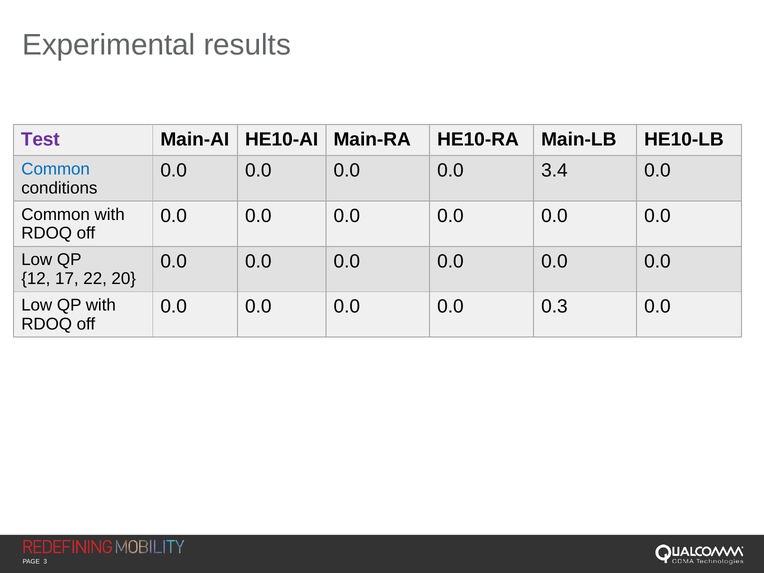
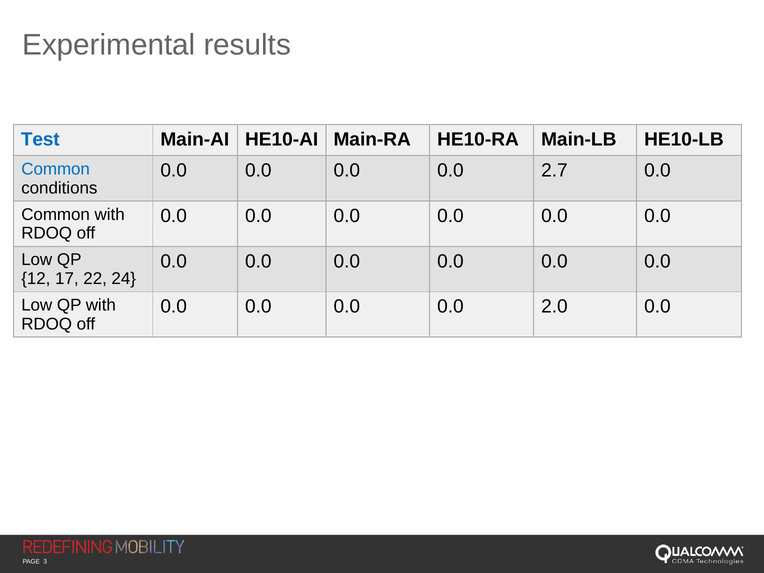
Test colour: purple -> blue (40, 139)
3.4: 3.4 -> 2.7 (554, 170)
20: 20 -> 24 (124, 279)
0.3: 0.3 -> 2.0 (554, 307)
